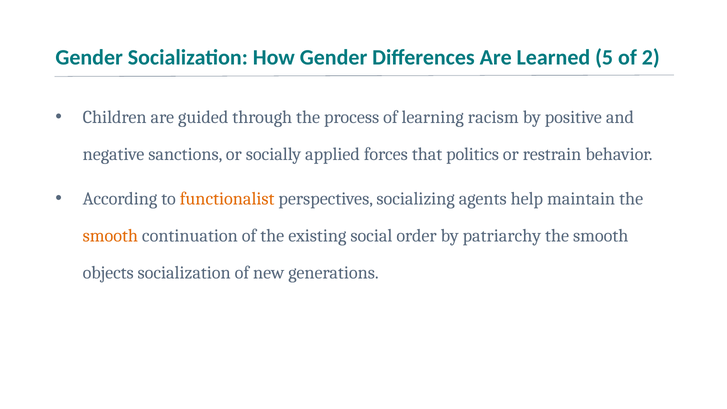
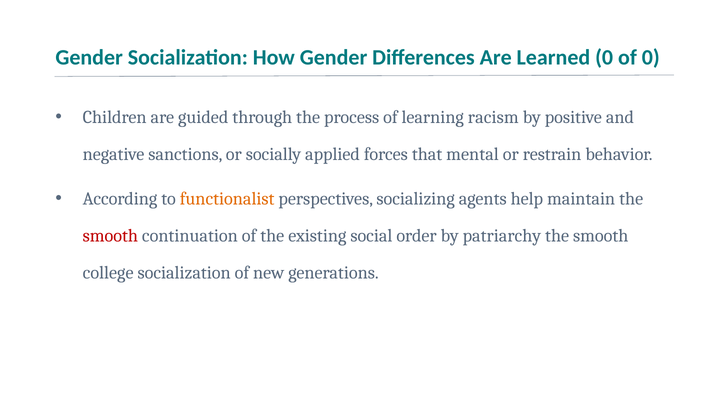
Learned 5: 5 -> 0 (604, 58)
of 2: 2 -> 0 (651, 58)
politics: politics -> mental (473, 154)
smooth colour: orange -> red (110, 236)
objects: objects -> college (108, 273)
